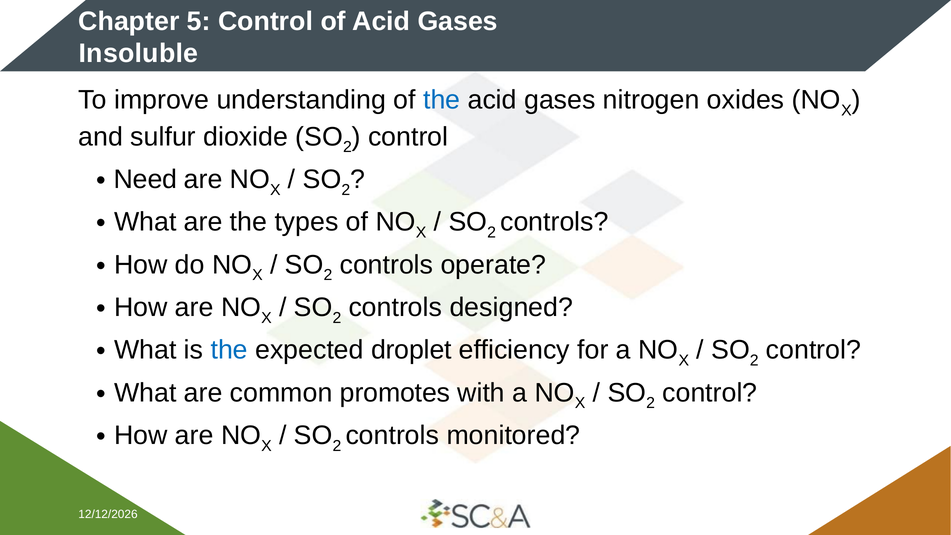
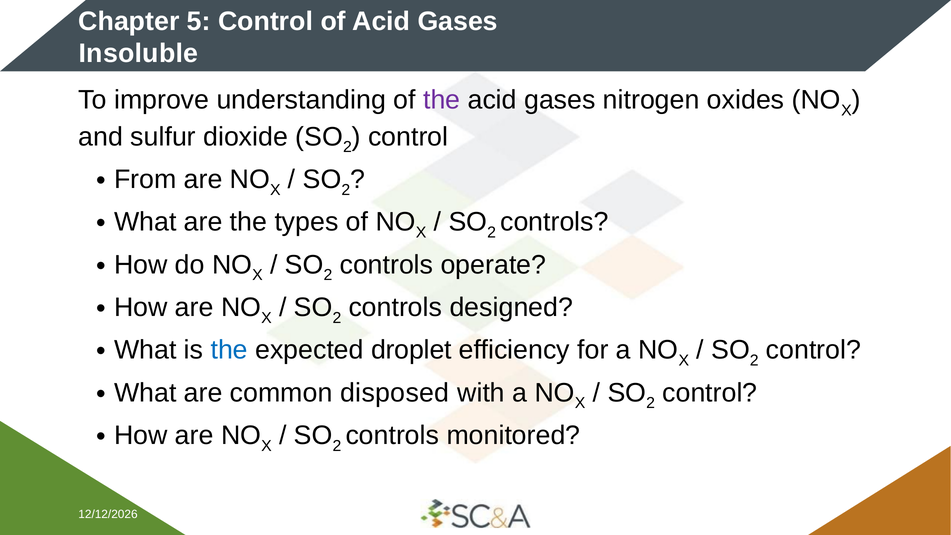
the colour: blue -> purple (442, 100)
Need: Need -> From (145, 179)
promotes: promotes -> disposed (395, 393)
